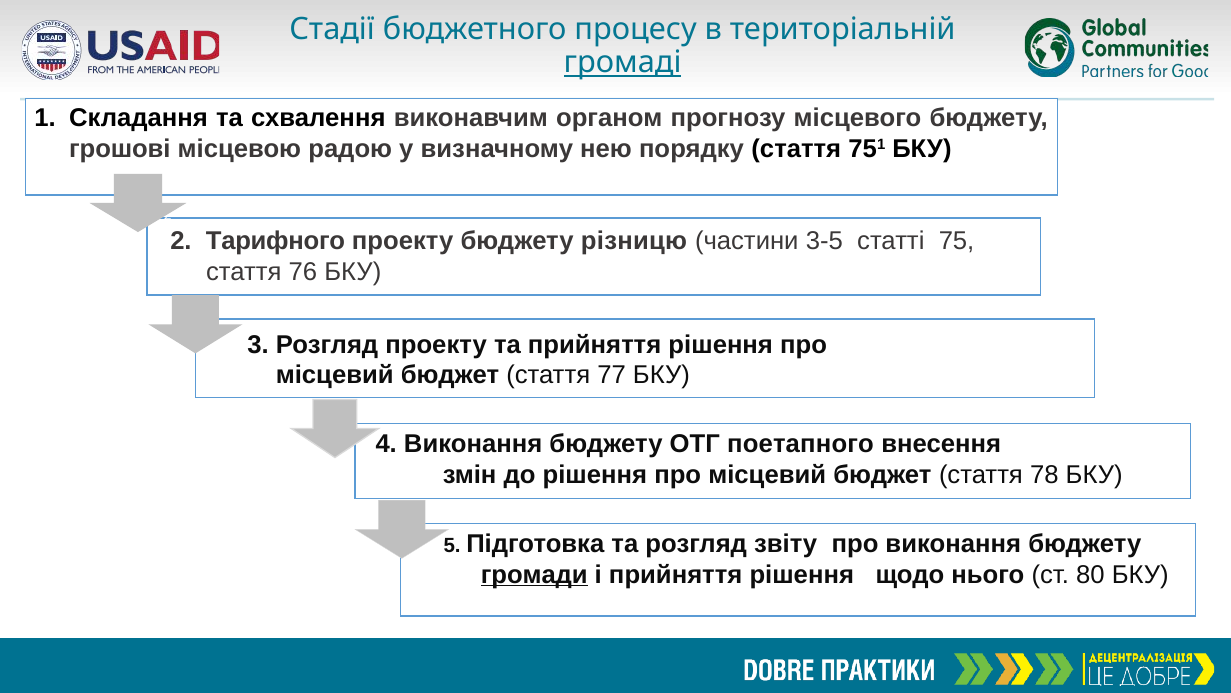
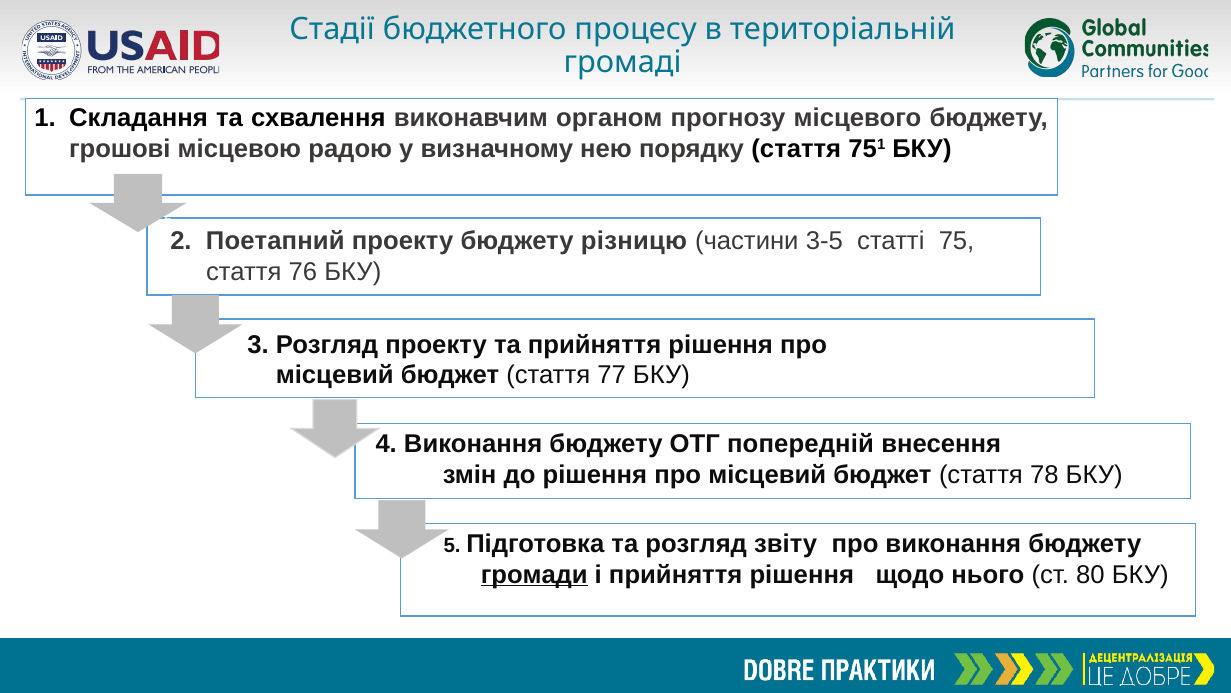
громаді underline: present -> none (623, 63)
Тарифного: Тарифного -> Поетапний (275, 241)
поетапного: поетапного -> попередній (800, 444)
